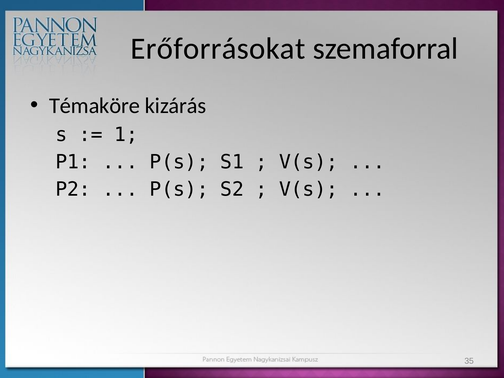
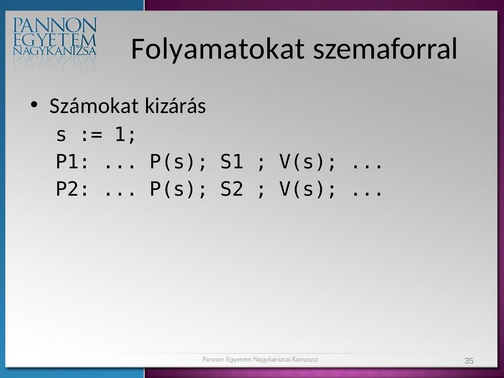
Erőforrásokat: Erőforrásokat -> Folyamatokat (218, 49)
Témaköre: Témaköre -> Számokat (94, 106)
